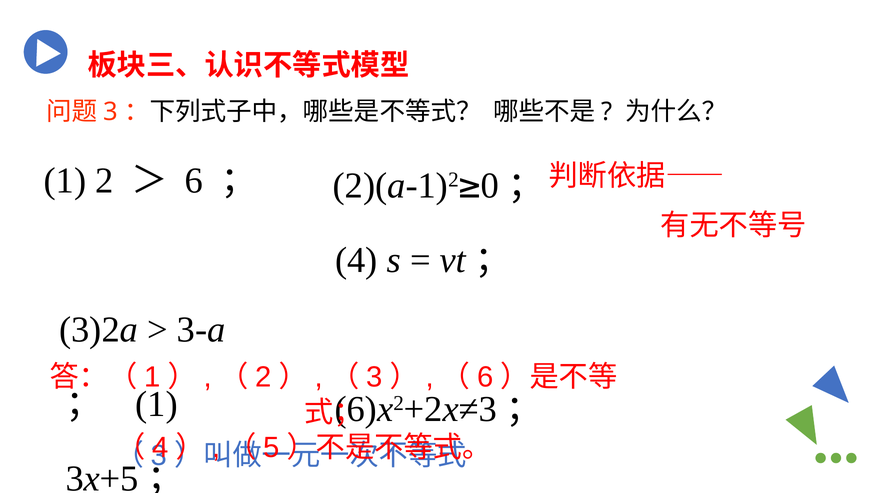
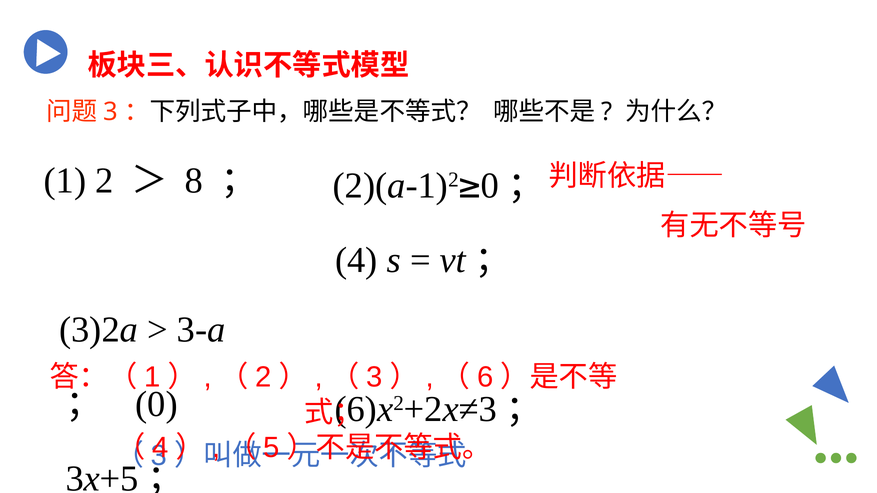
6: 6 -> 8 (194, 181)
1: 1 -> 0 (157, 404)
